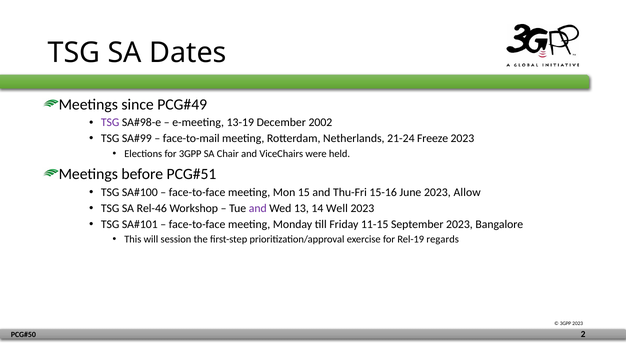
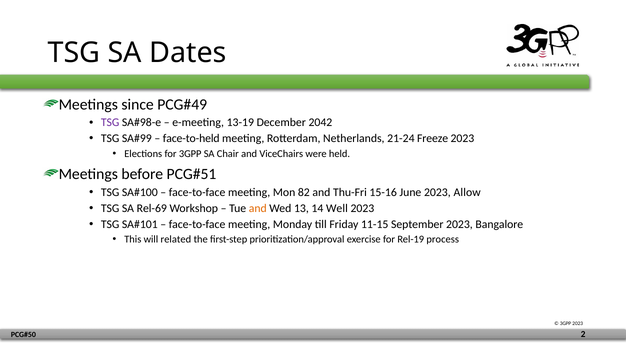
2002: 2002 -> 2042 (320, 123)
face-to-mail: face-to-mail -> face-to-held (191, 139)
15: 15 -> 82 (304, 192)
Rel-46: Rel-46 -> Rel-69 (152, 208)
and colour: purple -> orange (258, 208)
session: session -> related (176, 240)
regards: regards -> process (443, 240)
